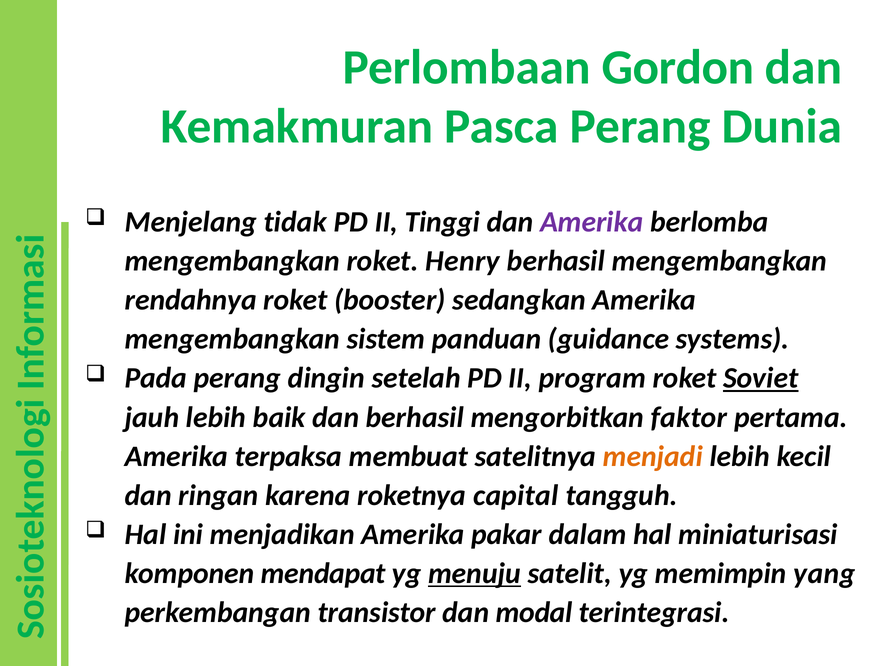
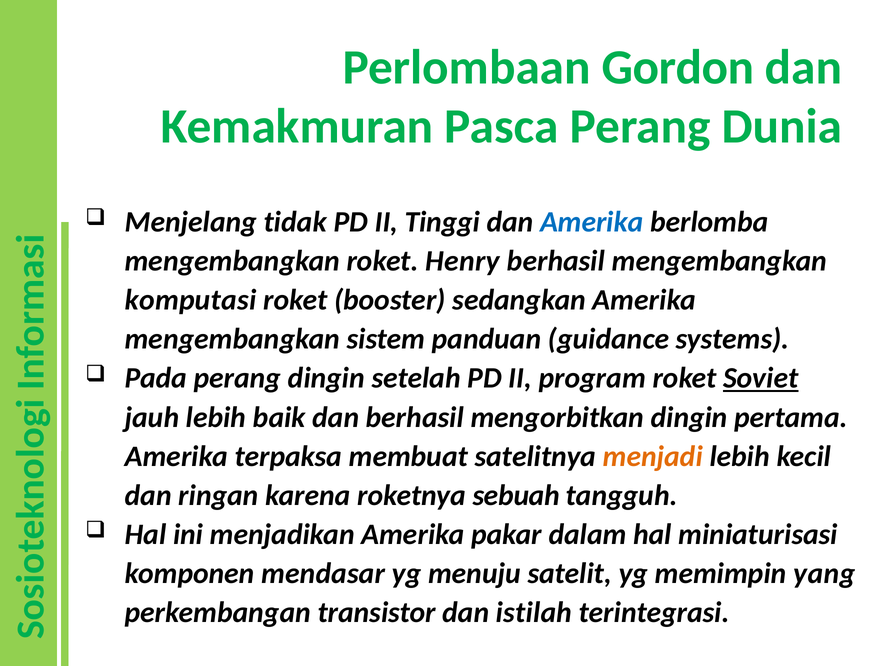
Amerika colour: purple -> blue (592, 222)
rendahnya: rendahnya -> komputasi (191, 300)
mengorbitkan faktor: faktor -> dingin (689, 418)
capital: capital -> sebuah (516, 496)
mendapat: mendapat -> mendasar (323, 574)
menuju underline: present -> none (474, 574)
modal: modal -> istilah (534, 613)
